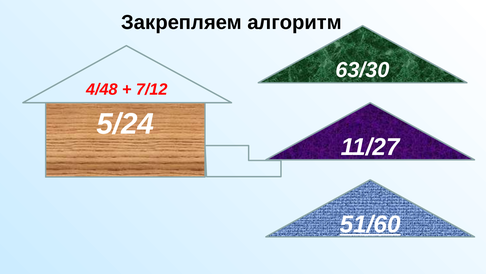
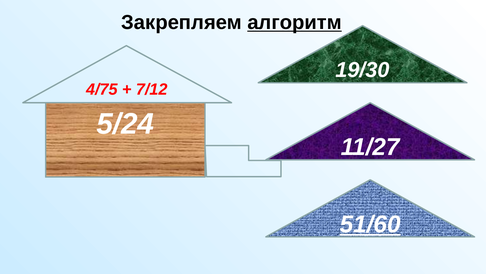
алгоритм underline: none -> present (295, 22)
63/30: 63/30 -> 19/30 (363, 70)
4/48: 4/48 -> 4/75 (102, 89)
